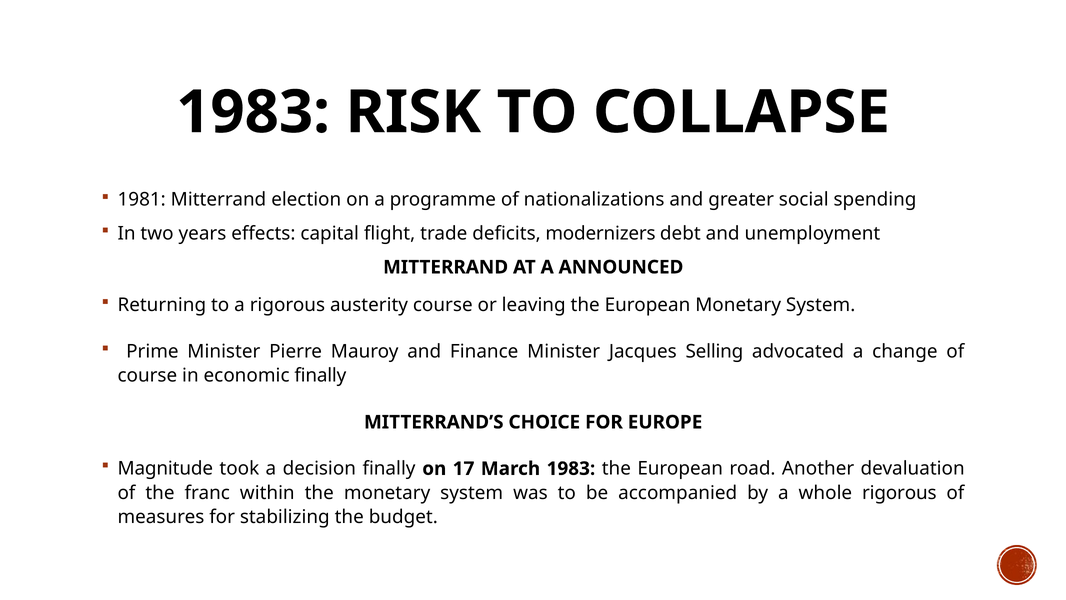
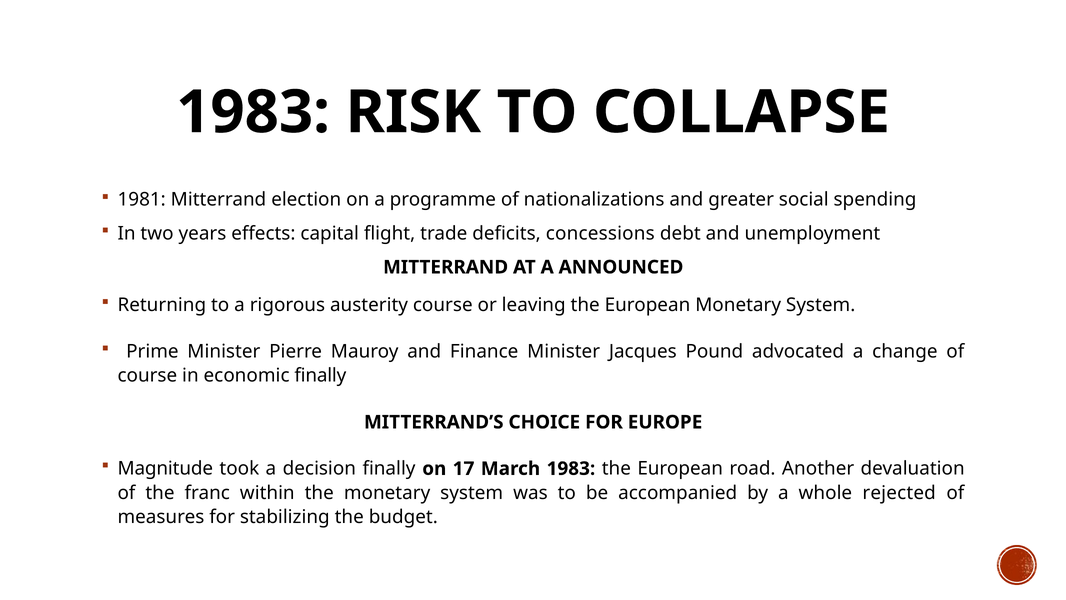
modernizers: modernizers -> concessions (600, 233)
Selling: Selling -> Pound (714, 351)
whole rigorous: rigorous -> rejected (899, 493)
